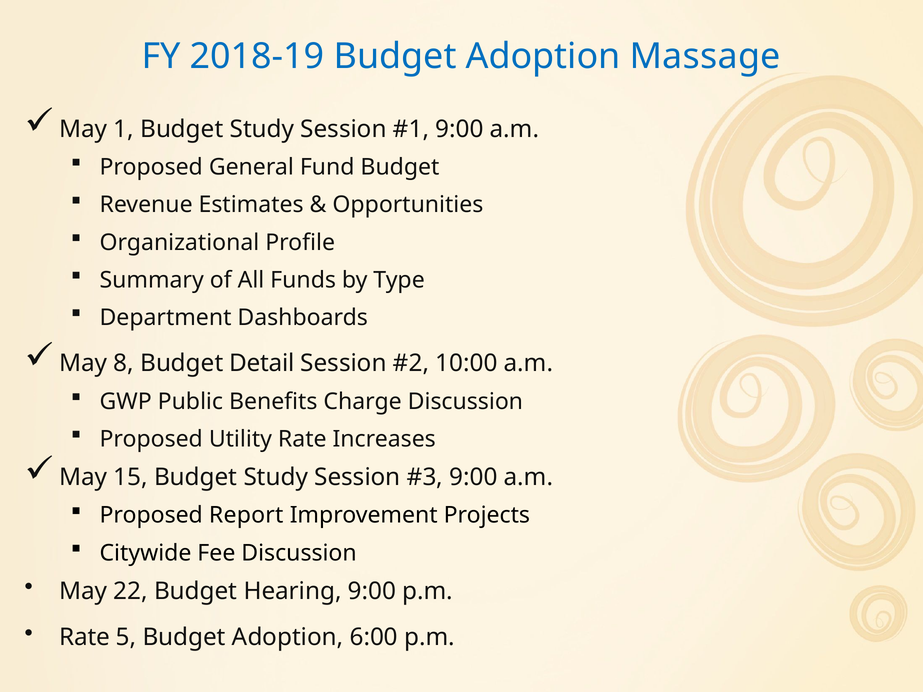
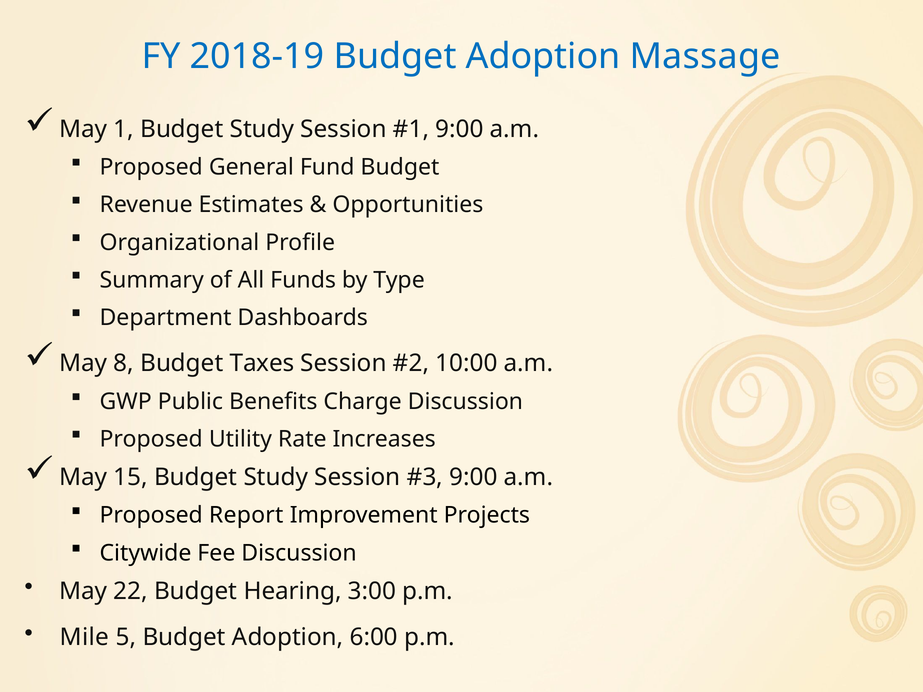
Detail: Detail -> Taxes (262, 363)
Hearing 9:00: 9:00 -> 3:00 (372, 591)
Rate: Rate -> Mile (84, 638)
